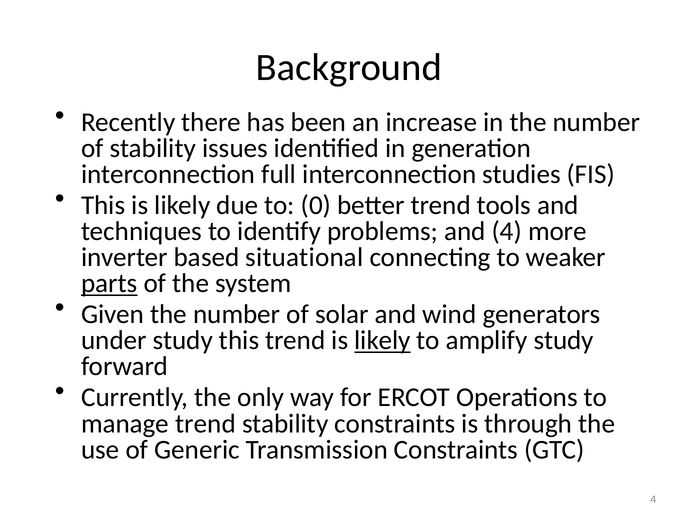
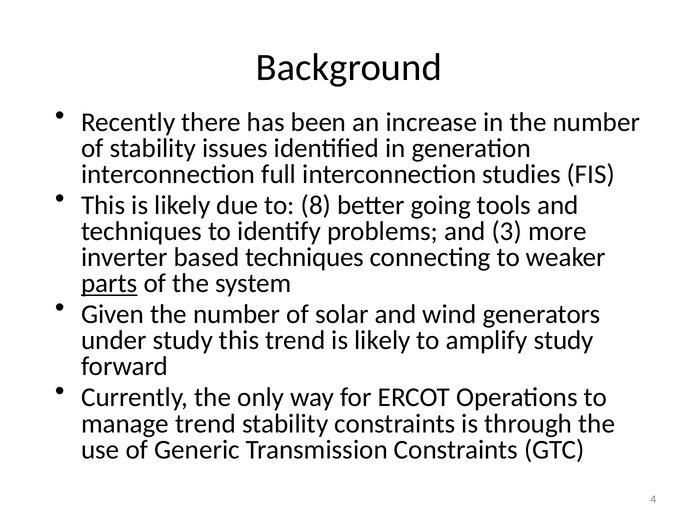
0: 0 -> 8 (316, 205)
better trend: trend -> going (441, 205)
and 4: 4 -> 3 (507, 232)
based situational: situational -> techniques (305, 258)
likely underline: present -> none (382, 341)
